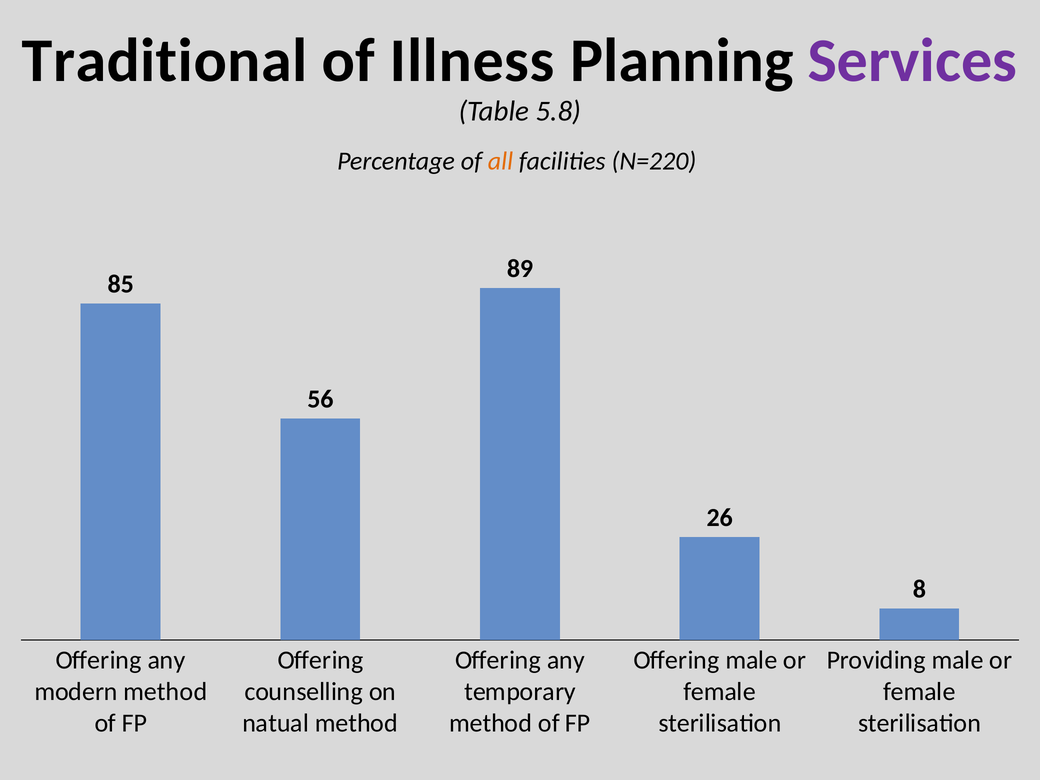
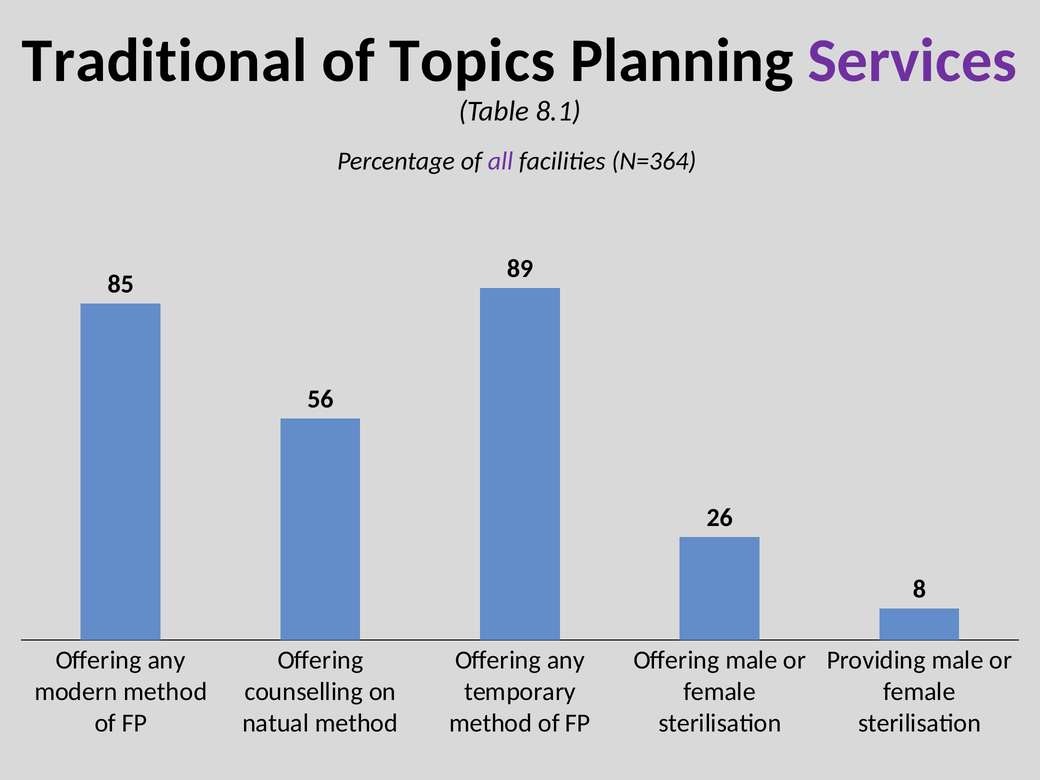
Illness: Illness -> Topics (472, 61)
5.8: 5.8 -> 8.1 (558, 111)
all colour: orange -> purple (500, 161)
N=220: N=220 -> N=364 (654, 161)
